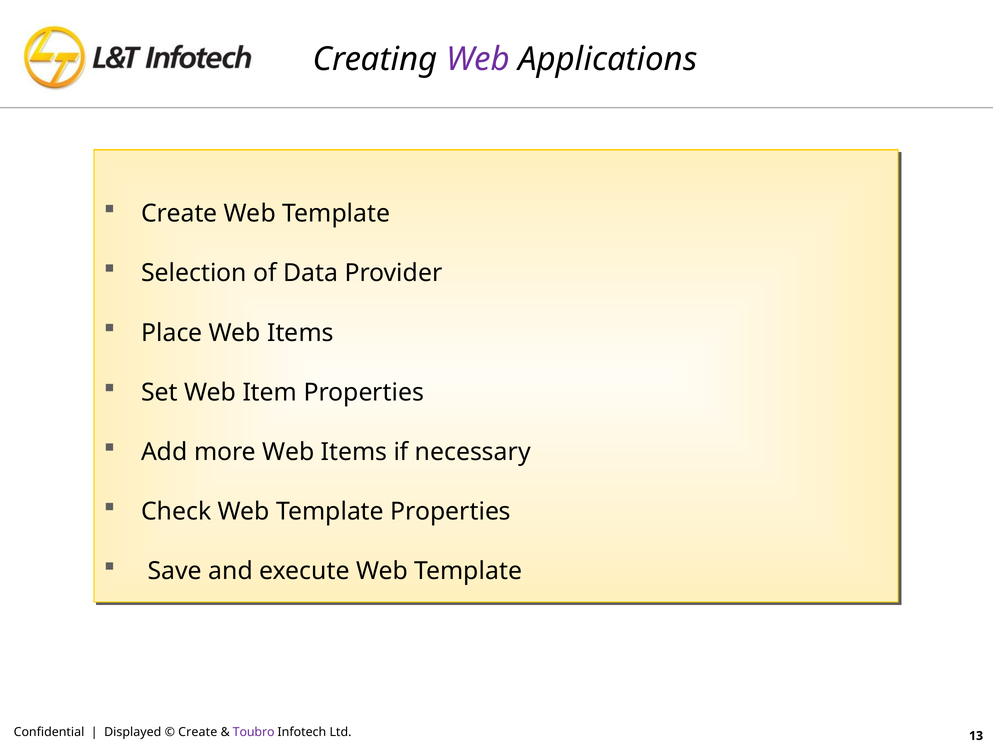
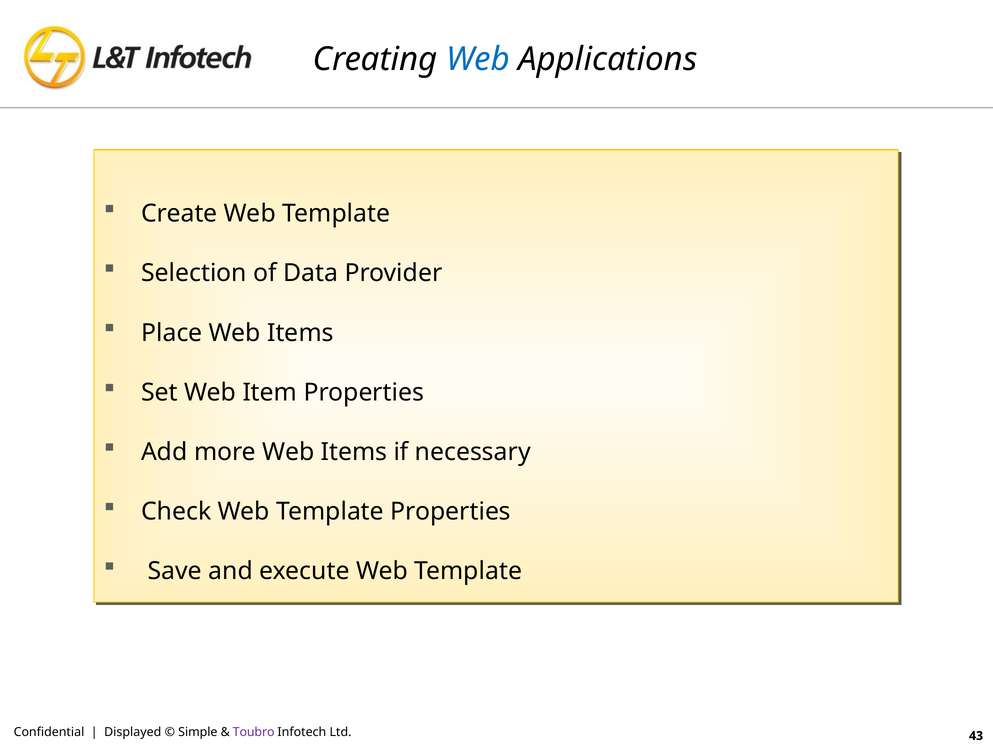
Web colour: purple -> blue (478, 59)
Create: Create -> Simple (198, 732)
13: 13 -> 43 (976, 736)
